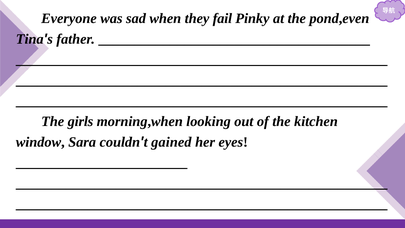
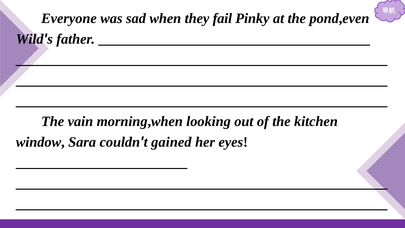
Tina: Tina -> Wild (30, 39)
girls: girls -> vain (80, 121)
